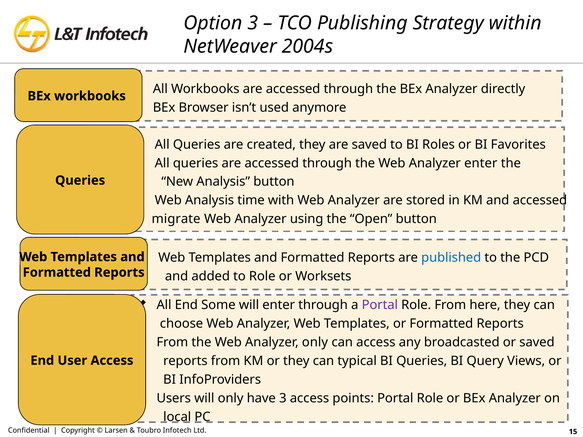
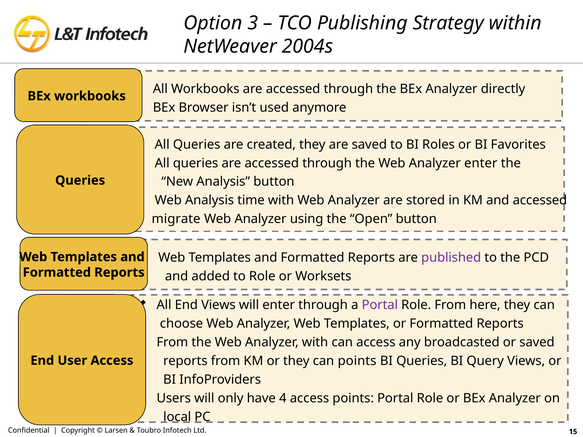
published colour: blue -> purple (451, 258)
End Some: Some -> Views (218, 305)
Analyzer only: only -> with (315, 342)
can typical: typical -> points (357, 361)
have 3: 3 -> 4 (283, 398)
